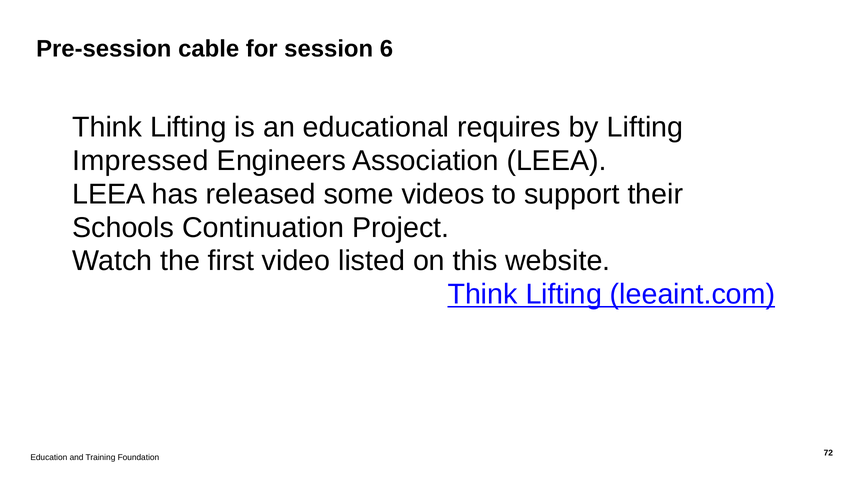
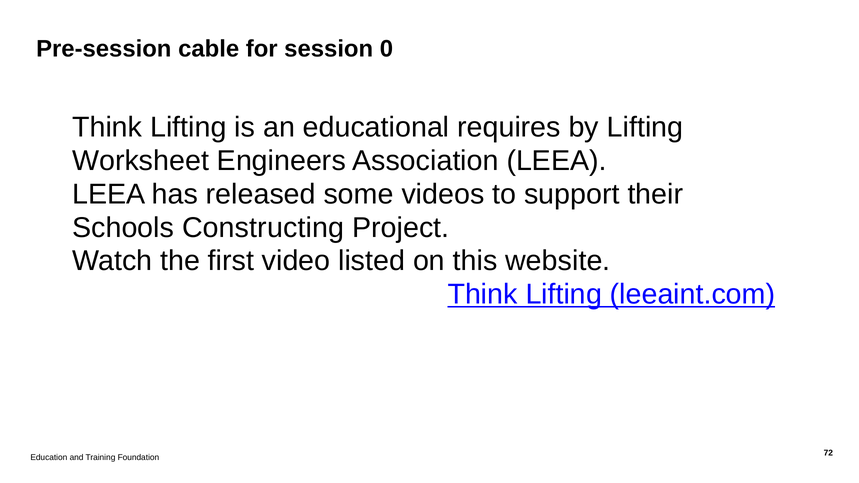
6: 6 -> 0 (386, 49)
Impressed: Impressed -> Worksheet (141, 161)
Continuation: Continuation -> Constructing (263, 228)
